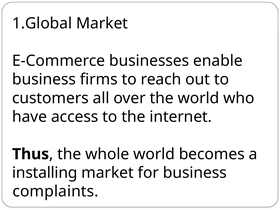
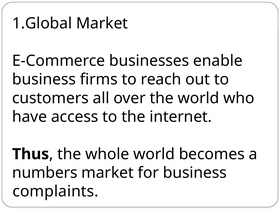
installing: installing -> numbers (45, 173)
